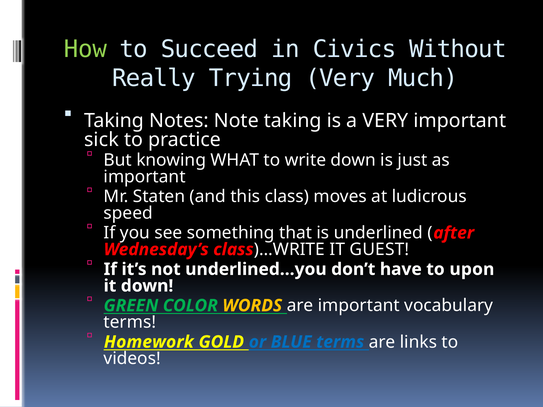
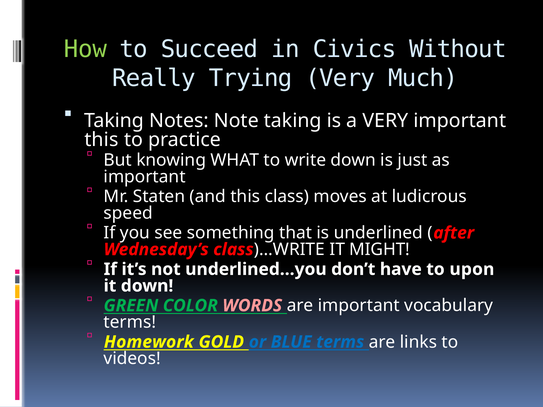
sick: sick -> this (101, 140)
GUEST: GUEST -> MIGHT (380, 250)
WORDS colour: yellow -> pink (252, 306)
